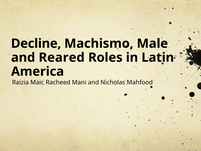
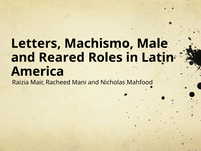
Decline: Decline -> Letters (36, 43)
